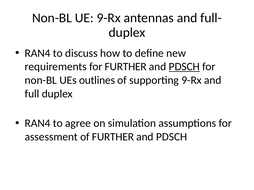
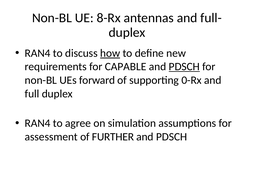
UE 9-Rx: 9-Rx -> 8-Rx (109, 18)
how underline: none -> present (110, 53)
for FURTHER: FURTHER -> CAPABLE (126, 67)
outlines: outlines -> forward (97, 80)
supporting 9-Rx: 9-Rx -> 0-Rx (192, 80)
